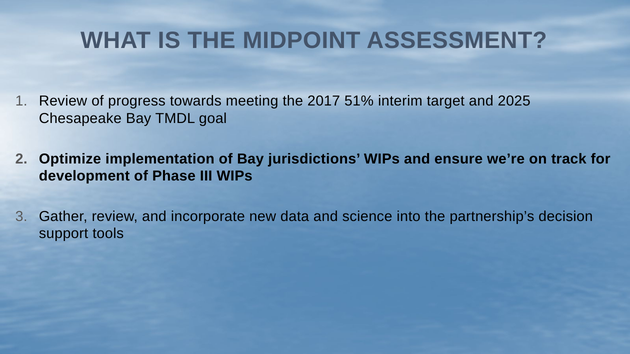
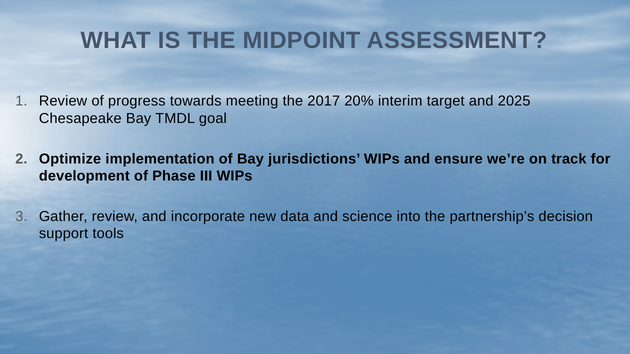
51%: 51% -> 20% (359, 101)
